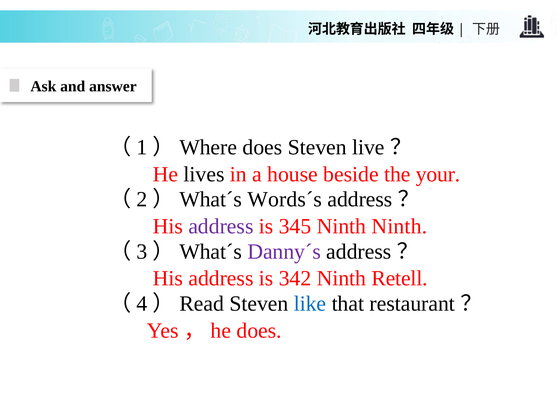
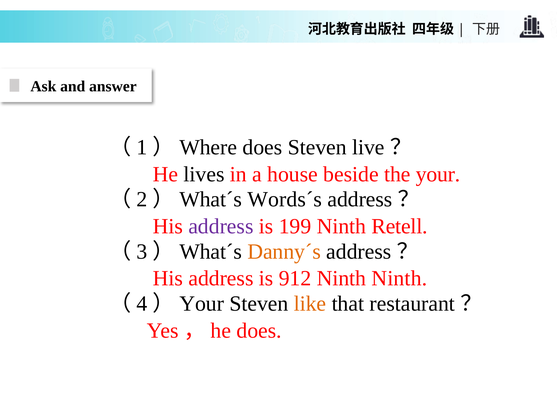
345: 345 -> 199 (295, 226)
Ninth Ninth: Ninth -> Retell (400, 226)
Danny´s colour: purple -> orange (284, 252)
342: 342 -> 912 (295, 278)
Ninth Retell: Retell -> Ninth (399, 278)
Read: Read -> Your (202, 304)
like colour: blue -> orange (310, 304)
